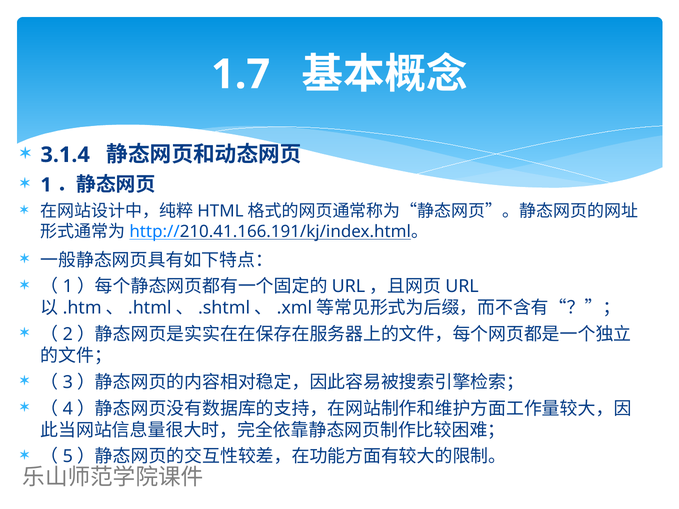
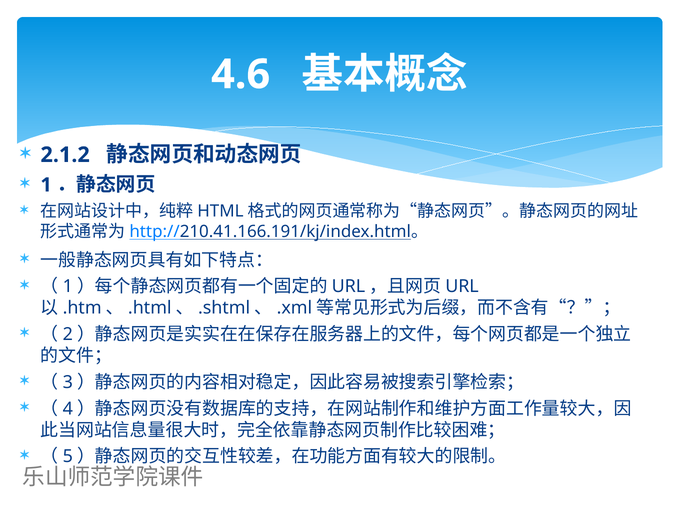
1.7: 1.7 -> 4.6 (241, 74)
3.1.4: 3.1.4 -> 2.1.2 (65, 155)
